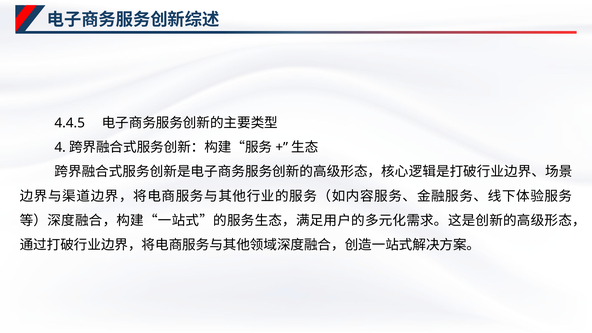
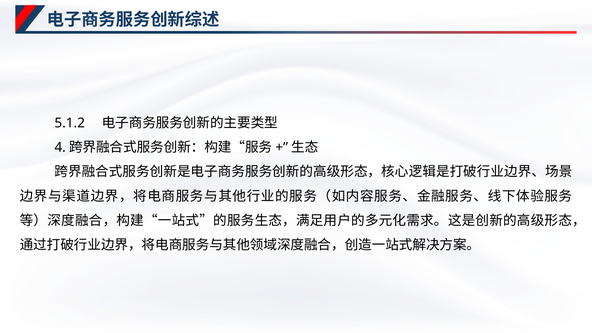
4.4.5: 4.4.5 -> 5.1.2 (70, 123)
